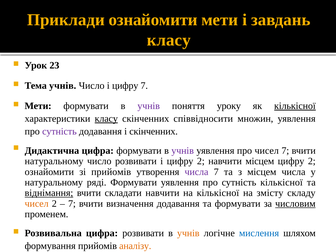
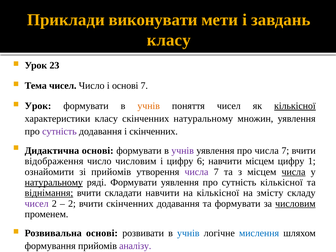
Приклади ознайомити: ознайомити -> виконувати (153, 20)
Тема учнів: учнів -> чисел (63, 86)
Число і цифру: цифру -> основі (125, 86)
Мети: Мети -> Урок (38, 106)
учнів colour: purple -> orange (149, 106)
поняття уроку: уроку -> чисел (229, 106)
класу underline: present -> none (106, 119)
скінченних співвідносити: співвідносити -> натуральному (203, 119)
Дидактична цифра: цифра -> основі (98, 151)
про чисел: чисел -> числа (267, 151)
натуральному: натуральному -> відображення (54, 161)
число розвивати: розвивати -> числовим (136, 161)
і цифру 2: 2 -> 6 (201, 161)
2: 2 -> 1 (312, 161)
числа underline: none -> present (294, 172)
натуральному underline: none -> present (54, 182)
чисел colour: orange -> purple (37, 204)
7: 7 -> 2 (72, 204)
вчити визначення: визначення -> скінченних (130, 204)
Розвивальна цифра: цифра -> основі (102, 233)
учнів colour: orange -> blue (188, 233)
аналізу colour: orange -> purple (135, 246)
